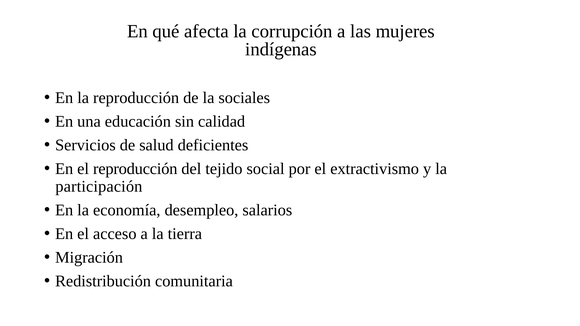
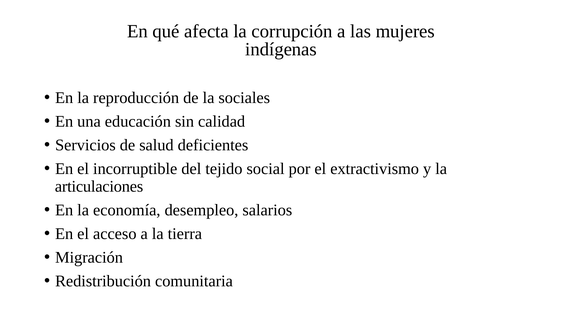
el reproducción: reproducción -> incorruptible (135, 169)
participación: participación -> articulaciones (99, 186)
